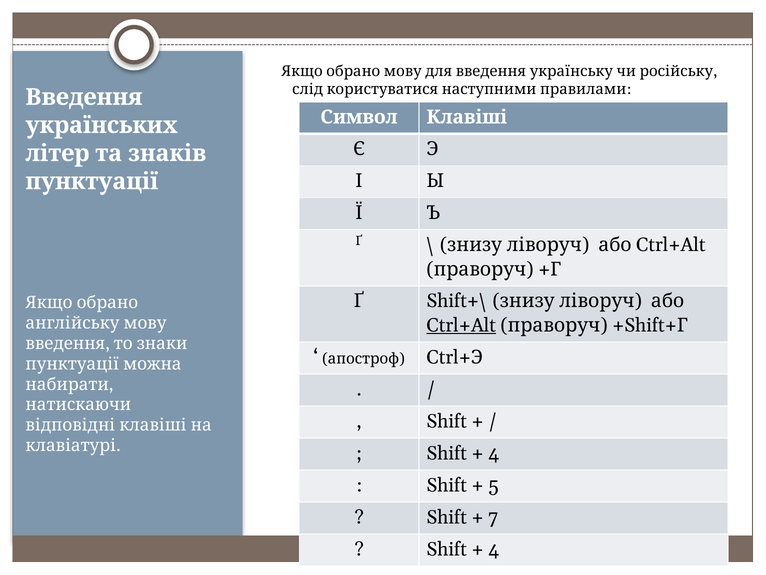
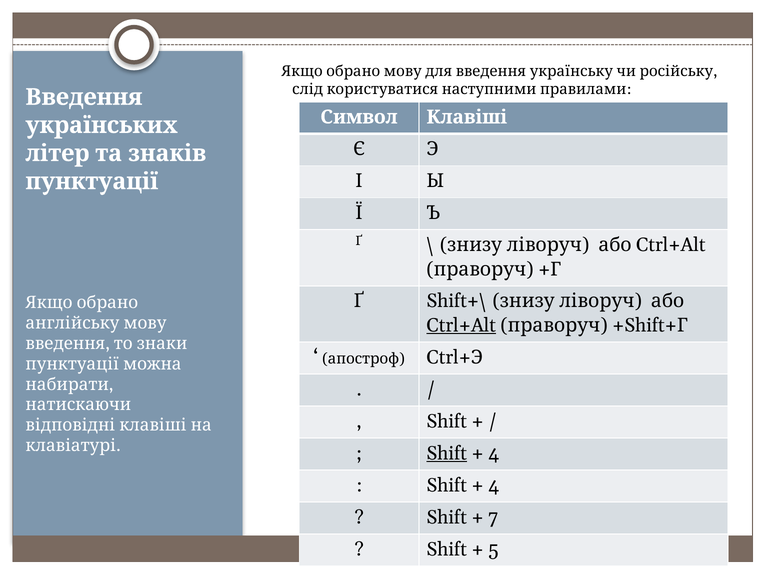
Shift underline: none -> present (447, 453)
5: 5 -> 4 (494, 485)
4: 4 -> 5 (494, 549)
